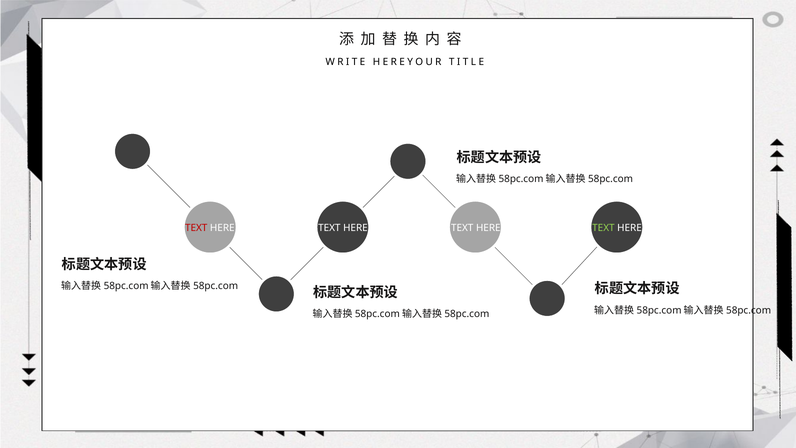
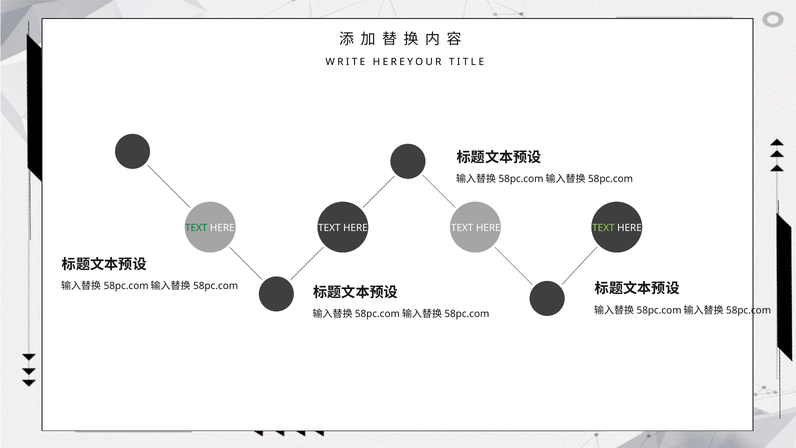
TEXT colour: red -> green (196, 228)
